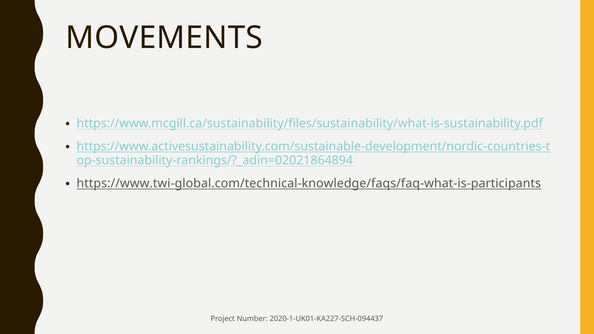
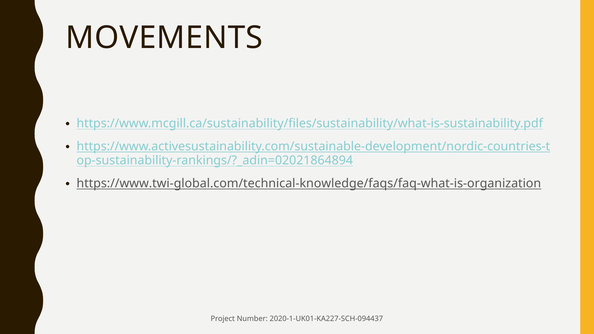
https://www.twi-global.com/technical-knowledge/faqs/faq-what-is-participants: https://www.twi-global.com/technical-knowledge/faqs/faq-what-is-participants -> https://www.twi-global.com/technical-knowledge/faqs/faq-what-is-organization (309, 184)
